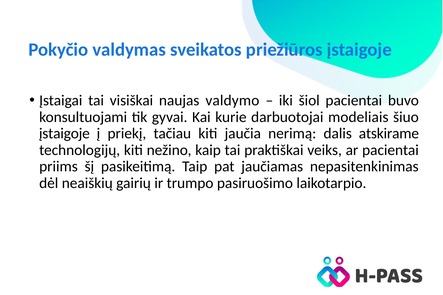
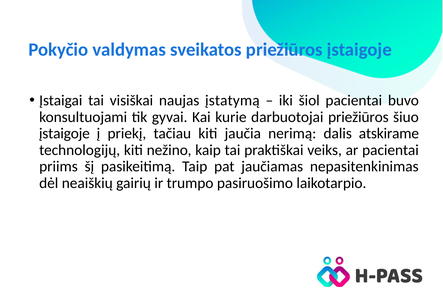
valdymo: valdymo -> įstatymą (232, 101)
darbuotojai modeliais: modeliais -> priežiūros (358, 117)
